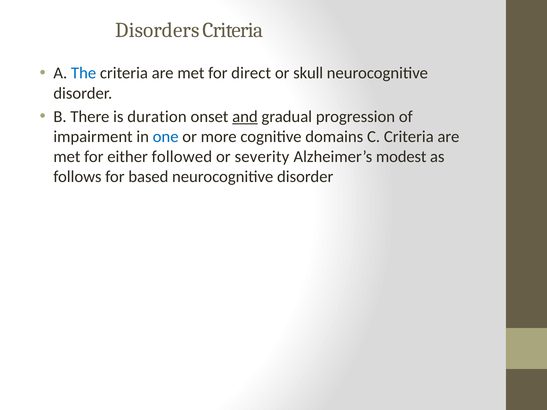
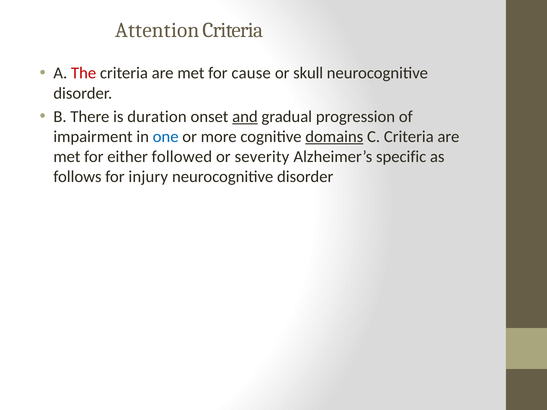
Disorders: Disorders -> Attention (157, 30)
The colour: blue -> red (84, 73)
direct: direct -> cause (251, 73)
domains underline: none -> present (334, 137)
modest: modest -> specific (401, 157)
based: based -> injury (148, 177)
